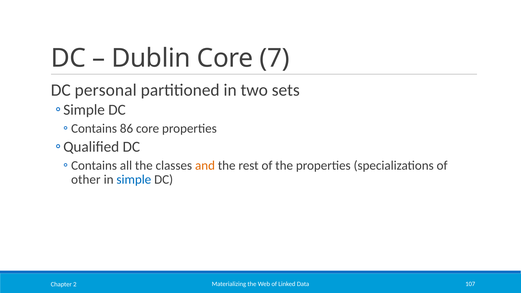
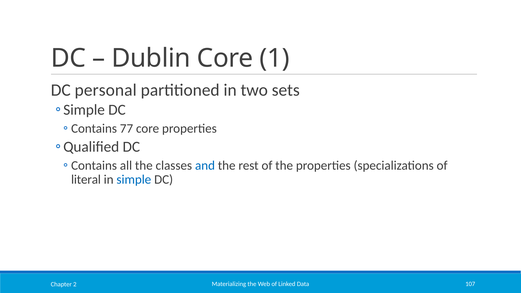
7: 7 -> 1 (275, 58)
86: 86 -> 77 (127, 128)
and colour: orange -> blue (205, 165)
other: other -> literal (86, 179)
